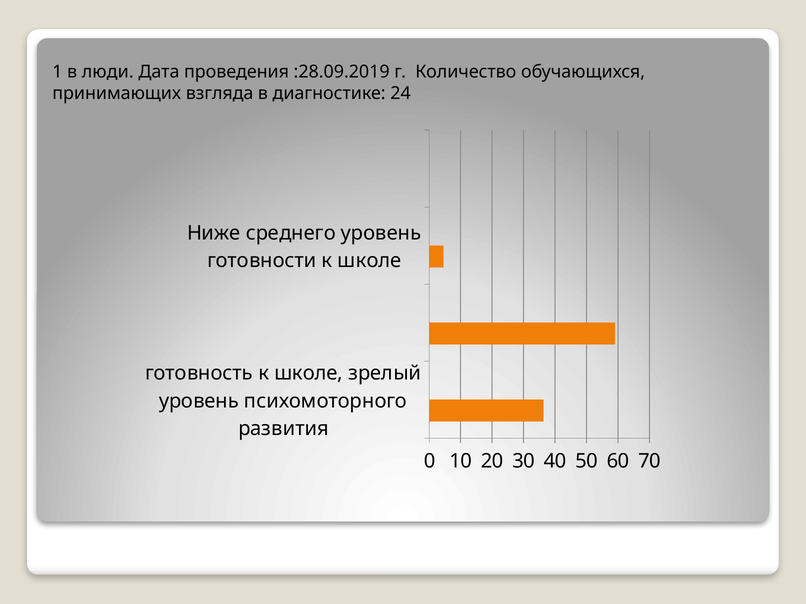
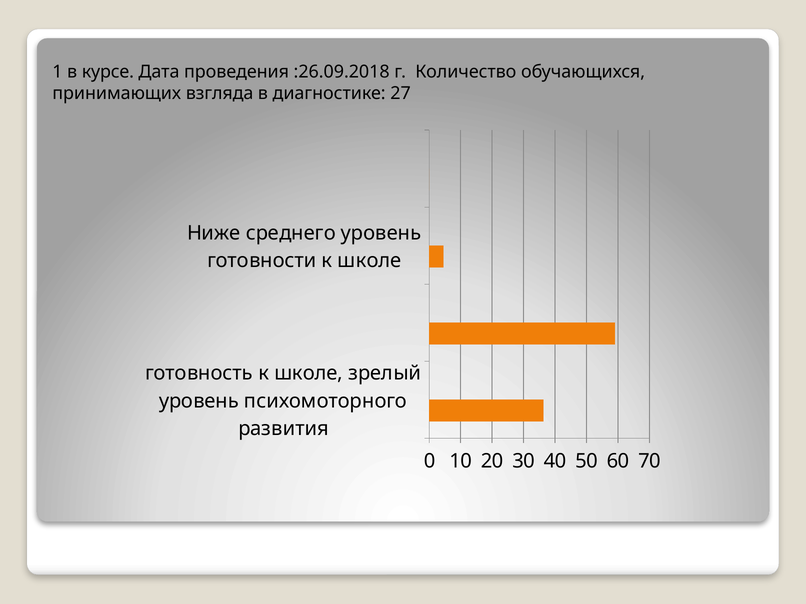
люди: люди -> курсе (108, 72)
:28.09.2019: :28.09.2019 -> :26.09.2018 (342, 72)
24: 24 -> 27 (401, 94)
